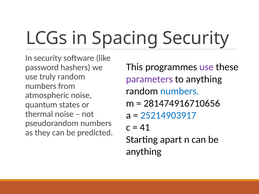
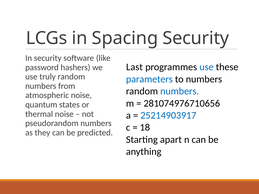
This: This -> Last (134, 67)
use colour: purple -> blue (206, 67)
parameters colour: purple -> blue (149, 79)
to anything: anything -> numbers (204, 79)
281474916710656: 281474916710656 -> 281074976710656 (182, 103)
41: 41 -> 18 (145, 128)
